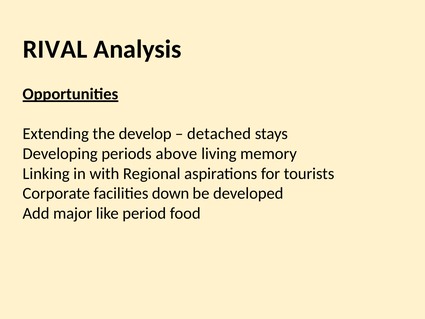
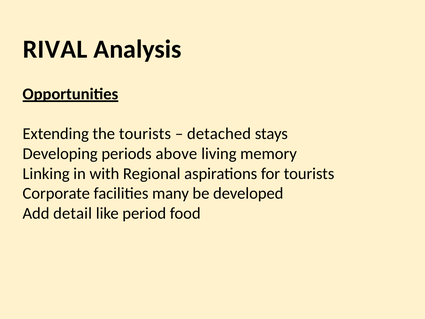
the develop: develop -> tourists (145, 134)
down: down -> many (171, 193)
major: major -> detail (73, 213)
